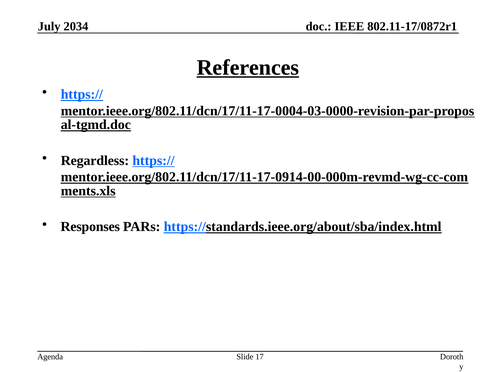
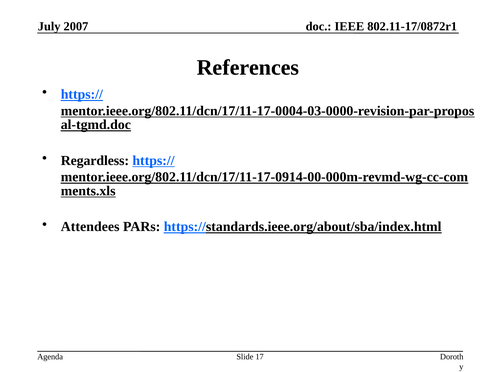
2034: 2034 -> 2007 (76, 26)
References underline: present -> none (248, 68)
Responses: Responses -> Attendees (90, 227)
